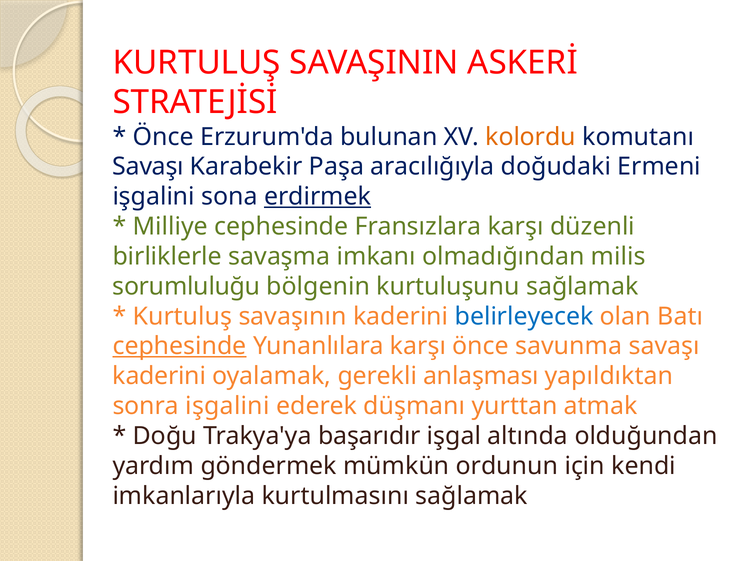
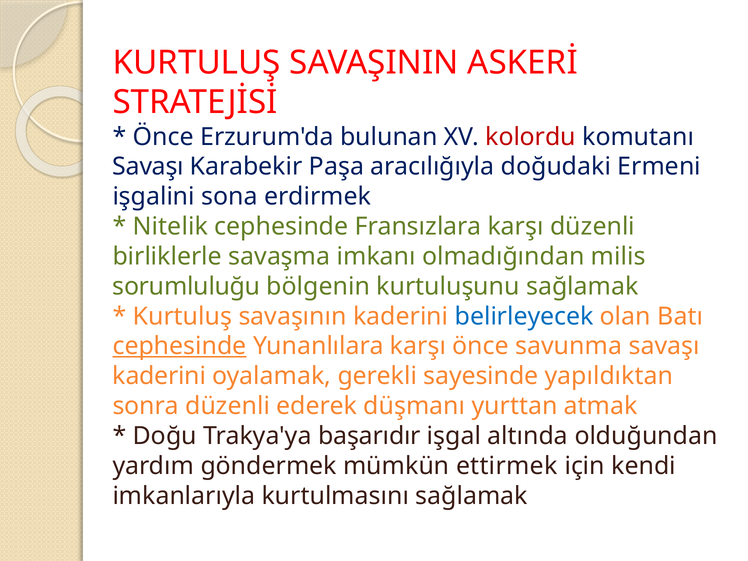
kolordu colour: orange -> red (531, 137)
erdirmek underline: present -> none (318, 197)
Milliye: Milliye -> Nitelik (170, 227)
anlaşması: anlaşması -> sayesinde (481, 376)
sonra işgalini: işgalini -> düzenli (228, 406)
ordunun: ordunun -> ettirmek (507, 466)
